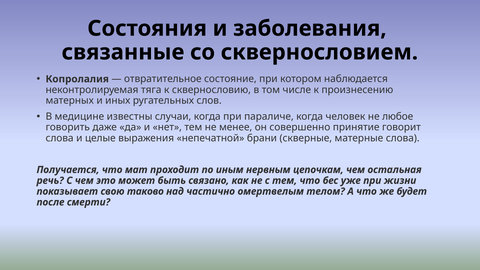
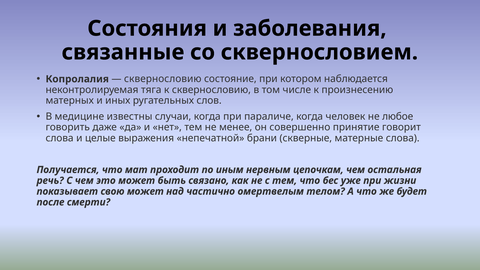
отвратительное: отвратительное -> сквернословию (163, 79)
свою таково: таково -> может (145, 191)
